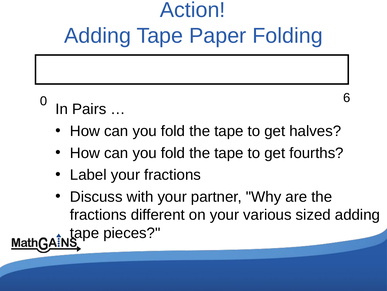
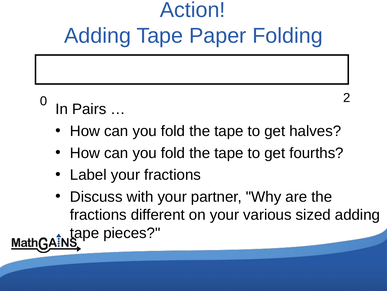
6: 6 -> 2 (347, 98)
